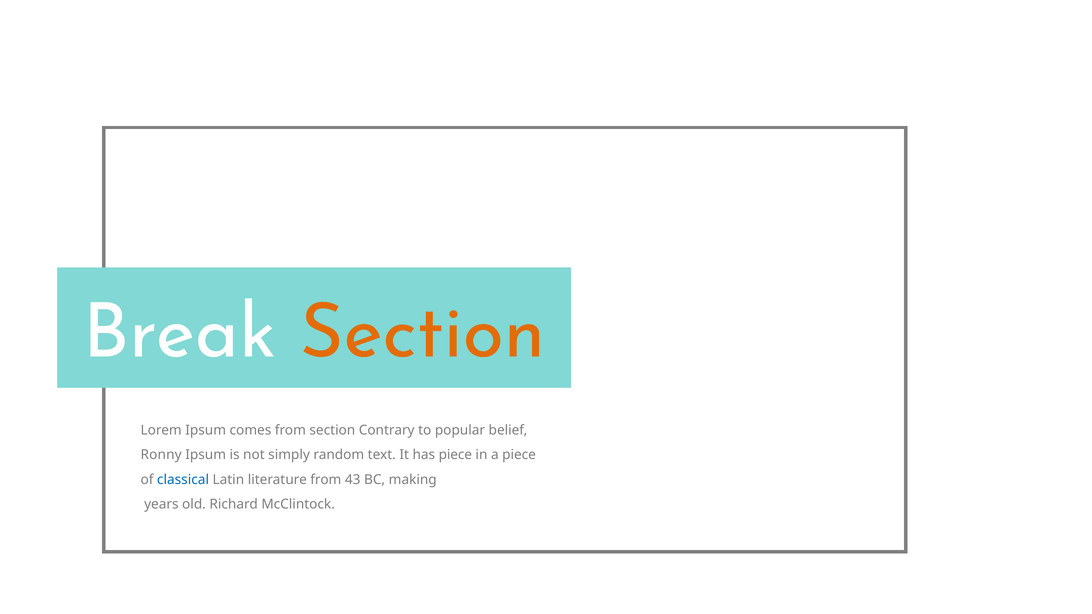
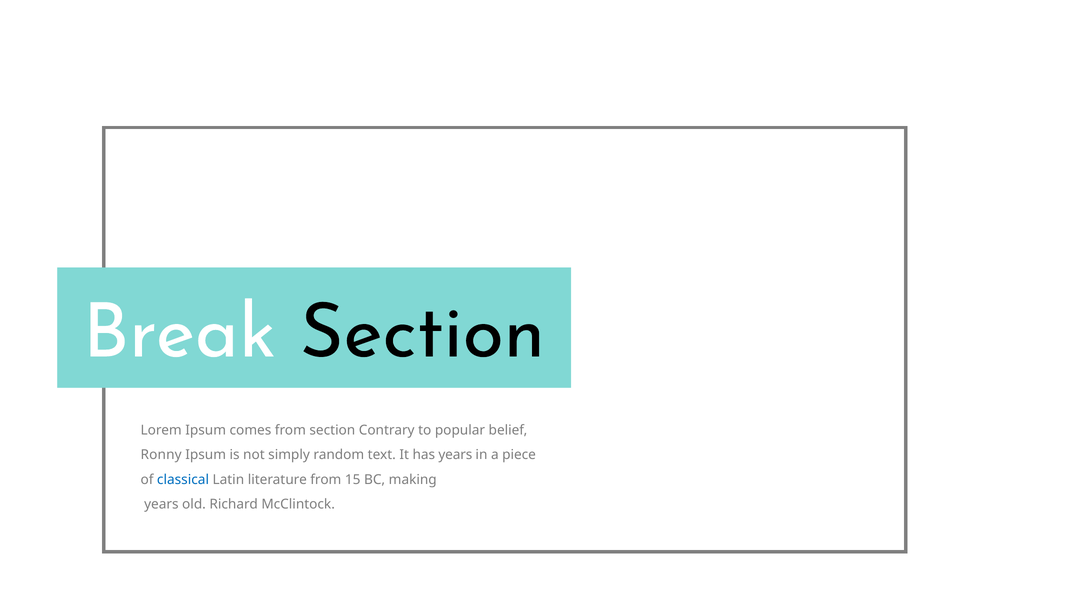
Section colour: orange -> black (422, 332)
has piece: piece -> years (455, 455)
43: 43 -> 15 (353, 480)
